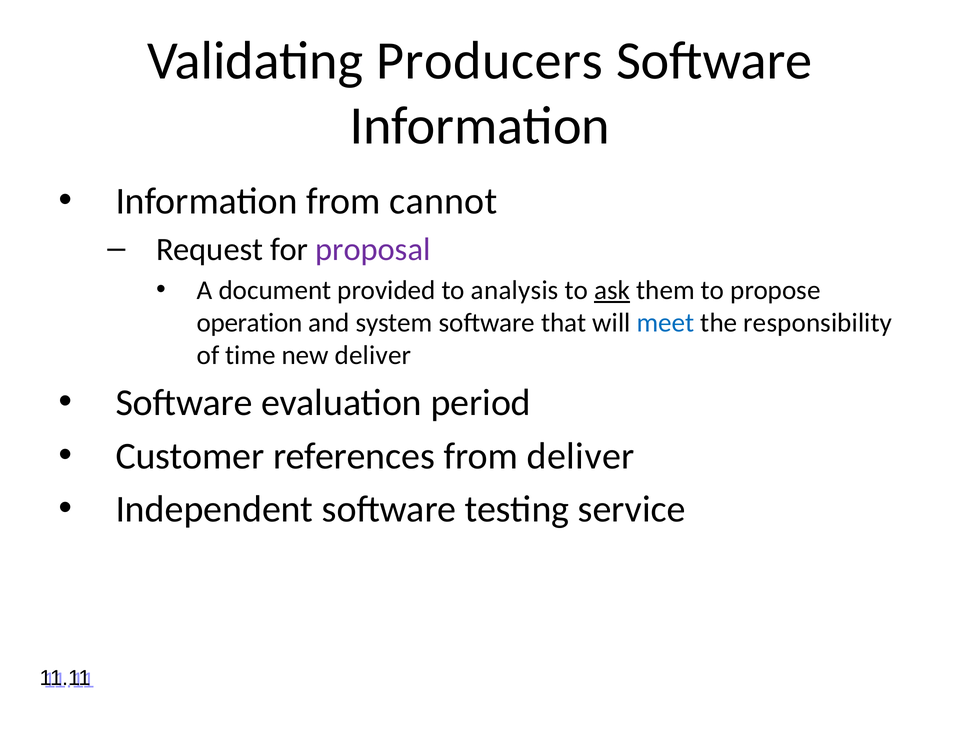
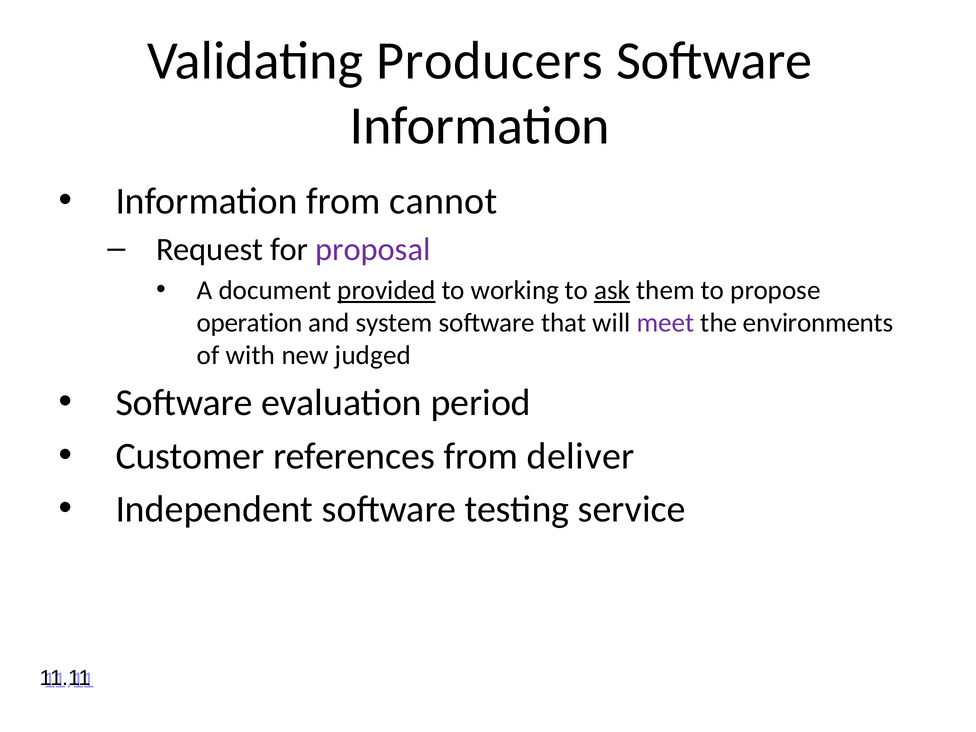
provided underline: none -> present (386, 290)
analysis: analysis -> working (515, 290)
meet colour: blue -> purple (665, 323)
responsibility: responsibility -> environments (818, 323)
time: time -> with (250, 355)
new deliver: deliver -> judged (373, 355)
